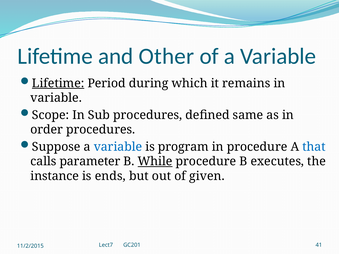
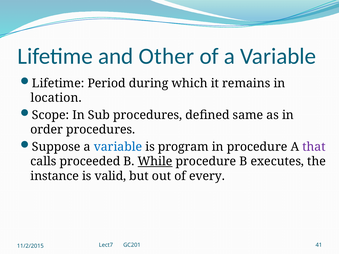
Lifetime underline: present -> none (58, 83)
variable: variable -> location (56, 98)
that colour: blue -> purple (314, 147)
parameter: parameter -> proceeded (90, 162)
ends: ends -> valid (110, 176)
given: given -> every (207, 176)
